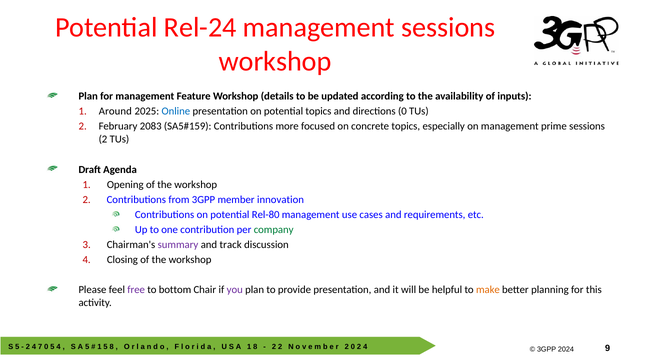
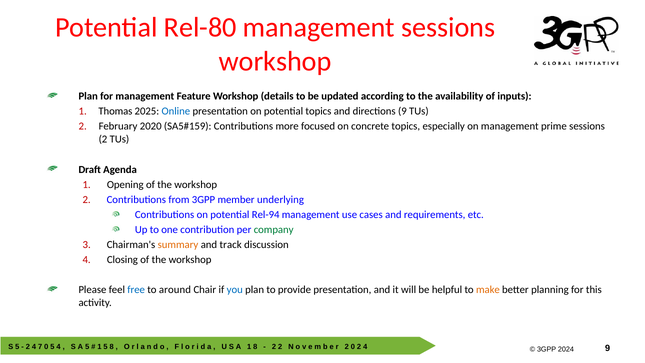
Rel-24: Rel-24 -> Rel-80 (200, 27)
Around: Around -> Thomas (115, 111)
directions 0: 0 -> 9 (402, 111)
2083: 2083 -> 2020 (151, 126)
innovation: innovation -> underlying (281, 199)
Rel-80: Rel-80 -> Rel-94 (266, 215)
summary colour: purple -> orange (178, 245)
free colour: purple -> blue (136, 290)
bottom: bottom -> around (175, 290)
you colour: purple -> blue (235, 290)
